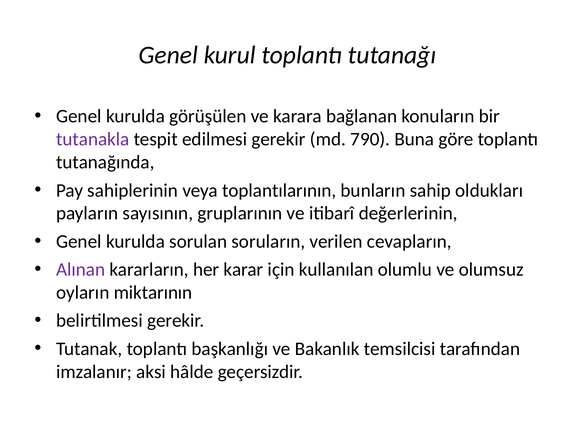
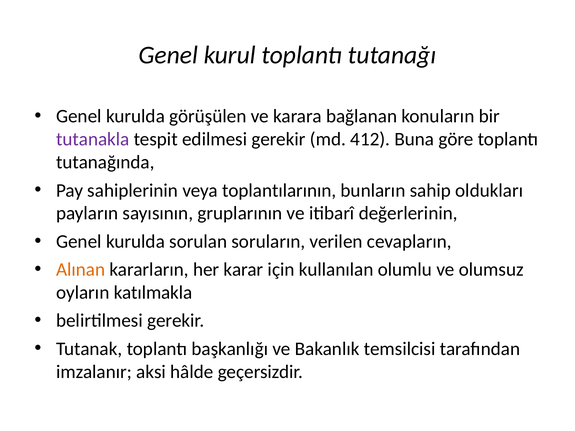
790: 790 -> 412 (370, 139)
Alınan colour: purple -> orange (81, 270)
miktarının: miktarının -> katılmakla (153, 293)
